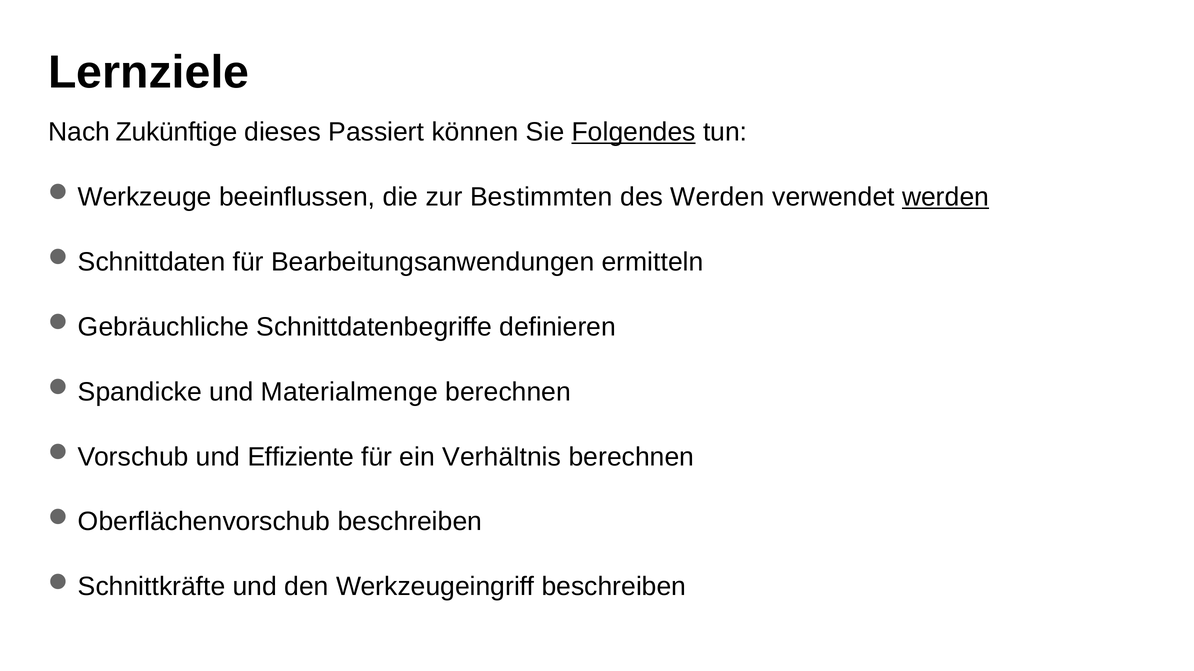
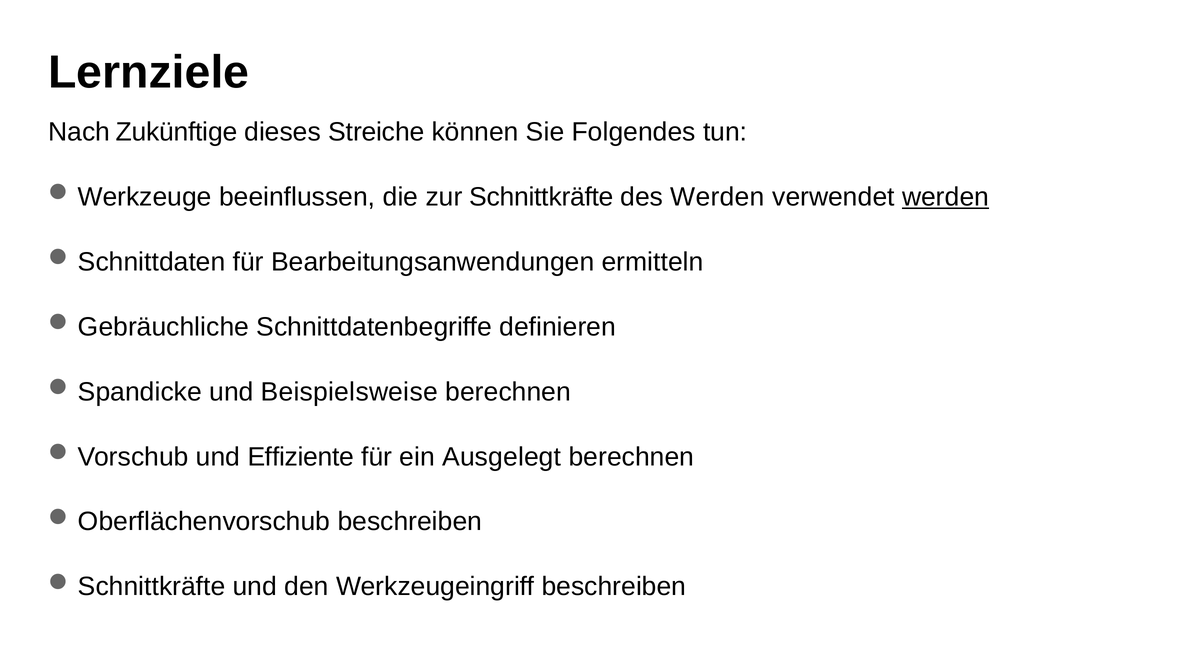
Passiert: Passiert -> Streiche (376, 132)
Folgendes underline: present -> none (634, 132)
Bestimmten: Bestimmten -> Schnittkräfte (541, 197)
Materialmenge: Materialmenge -> Beispielsweise (349, 392)
Verhältnis: Verhältnis -> Ausgelegt (502, 457)
